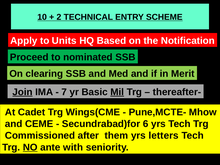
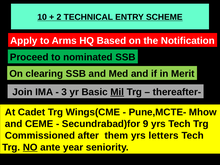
Units: Units -> Arms (64, 41)
Join underline: present -> none (22, 92)
7: 7 -> 3 (64, 92)
6: 6 -> 9 (146, 124)
with: with -> year (73, 147)
